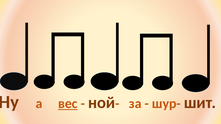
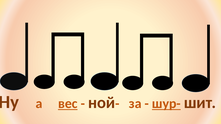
шур- underline: none -> present (166, 104)
